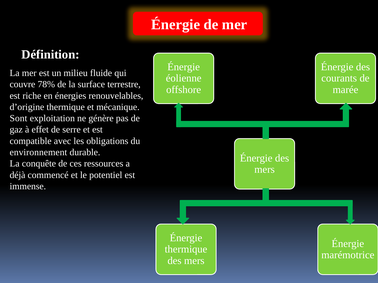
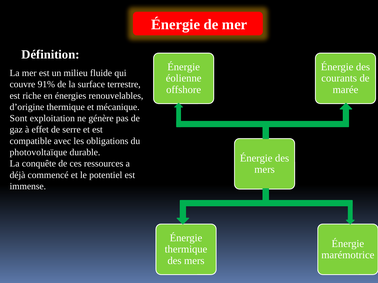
78%: 78% -> 91% (46, 84)
environnement: environnement -> photovoltaïque (38, 153)
